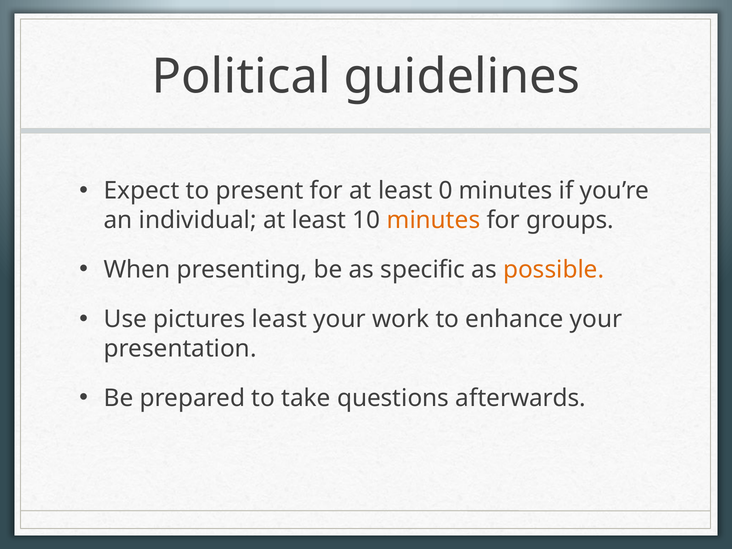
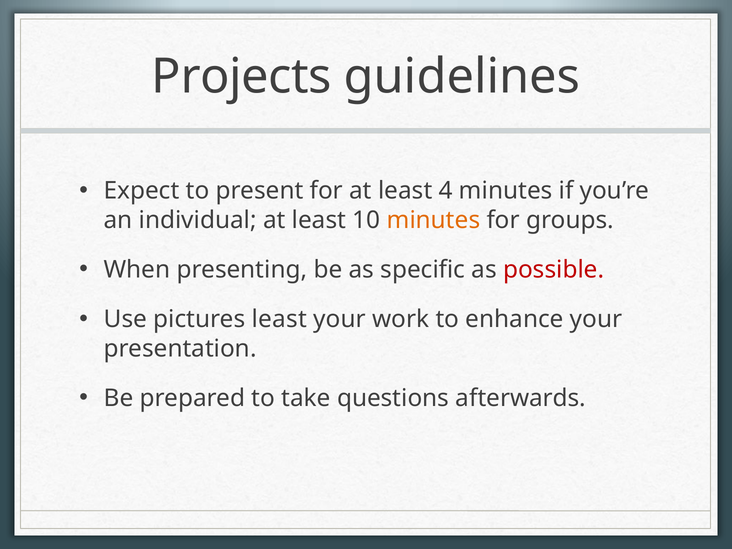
Political: Political -> Projects (242, 77)
0: 0 -> 4 (446, 191)
possible colour: orange -> red (554, 270)
